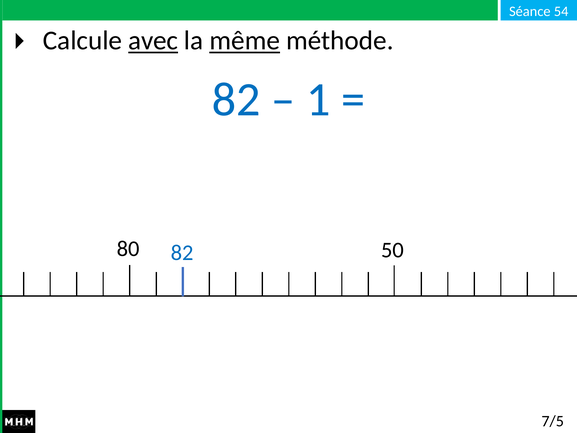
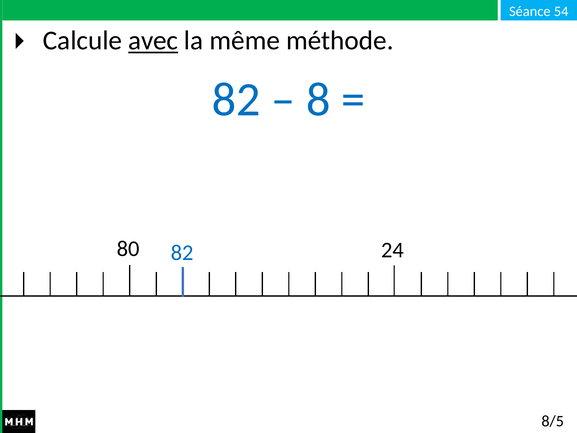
même underline: present -> none (245, 41)
1: 1 -> 8 (318, 100)
50: 50 -> 24 (392, 250)
7/5: 7/5 -> 8/5 (553, 421)
